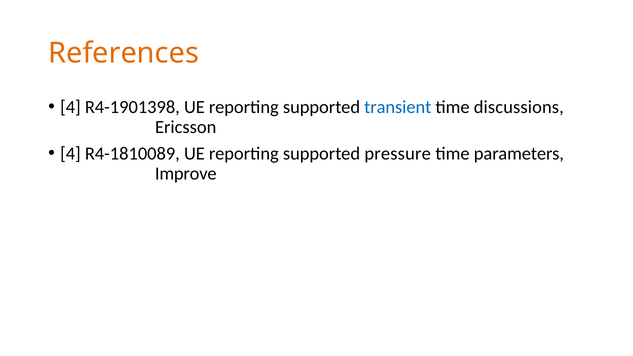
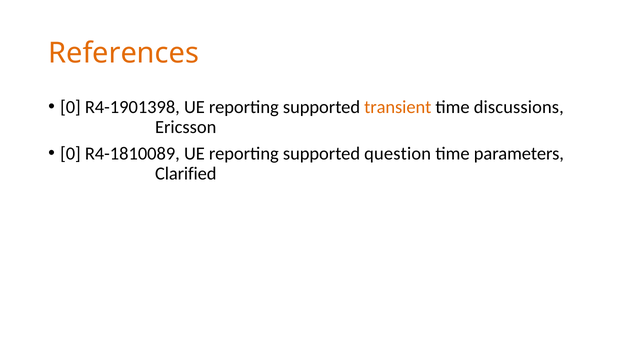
4: 4 -> 0 (70, 107)
transient colour: blue -> orange (398, 107)
4: 4 -> 0 (70, 154)
pressure: pressure -> question (398, 154)
Improve: Improve -> Clarified (186, 173)
